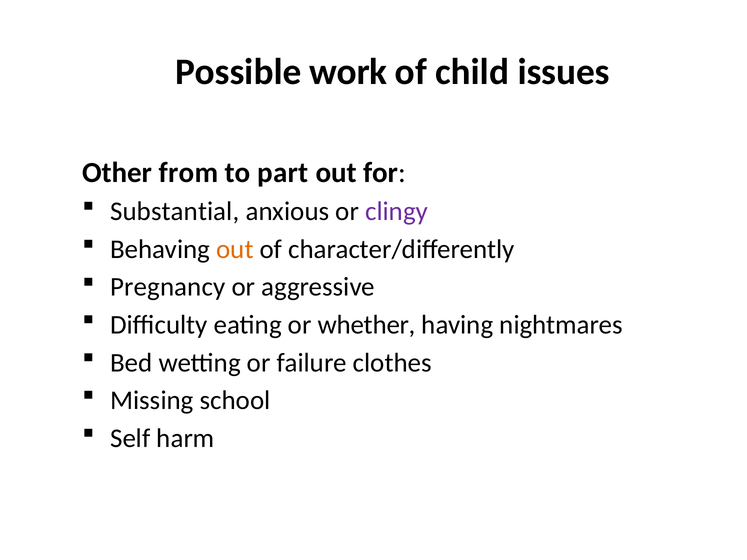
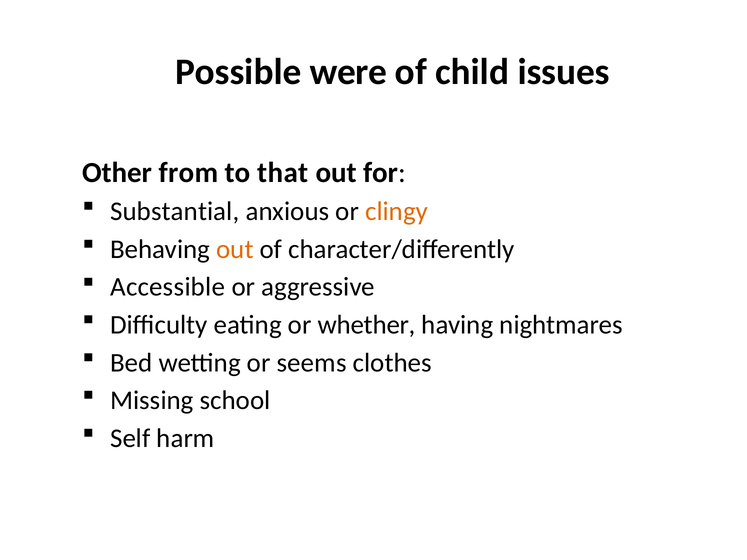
work: work -> were (348, 72)
part: part -> that (283, 173)
clingy colour: purple -> orange (397, 212)
Pregnancy: Pregnancy -> Accessible (168, 287)
failure: failure -> seems (312, 363)
